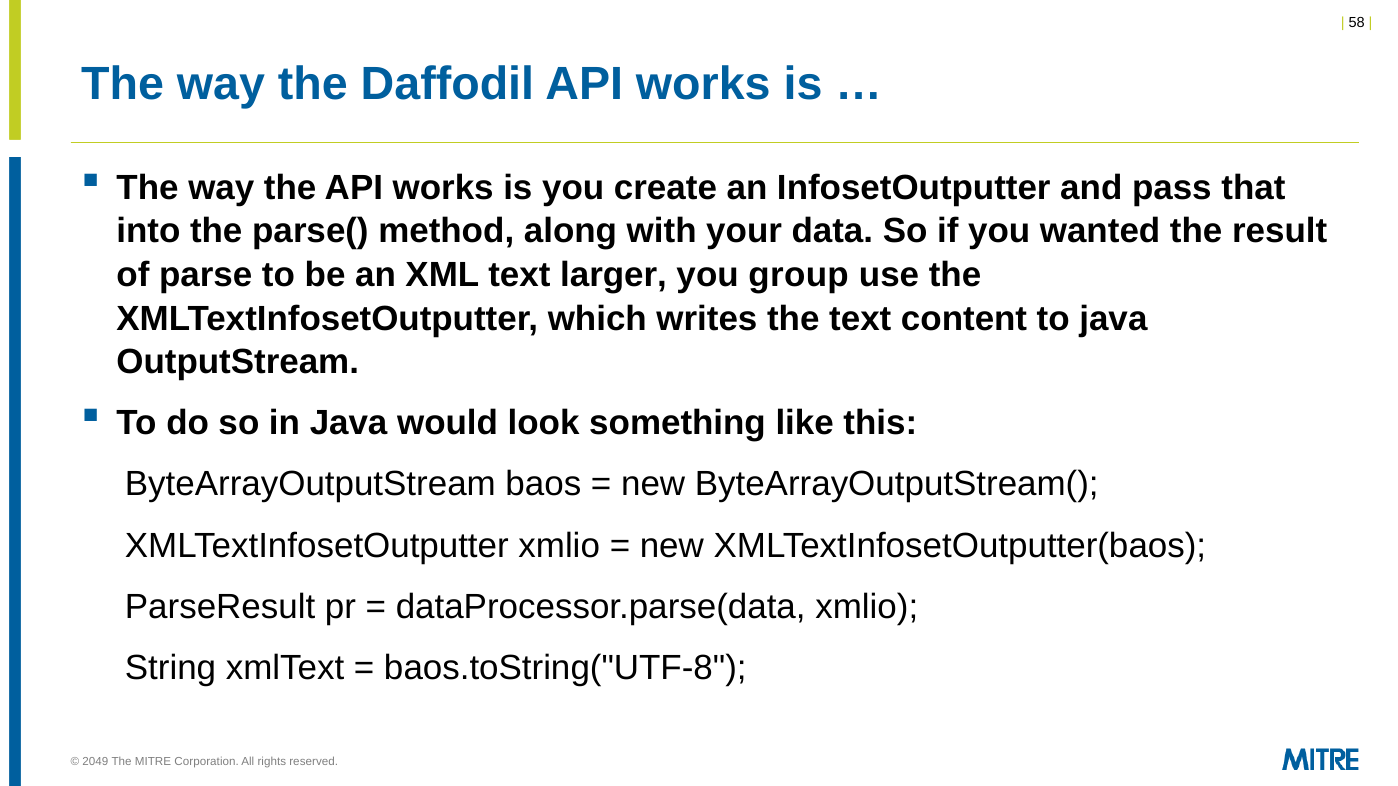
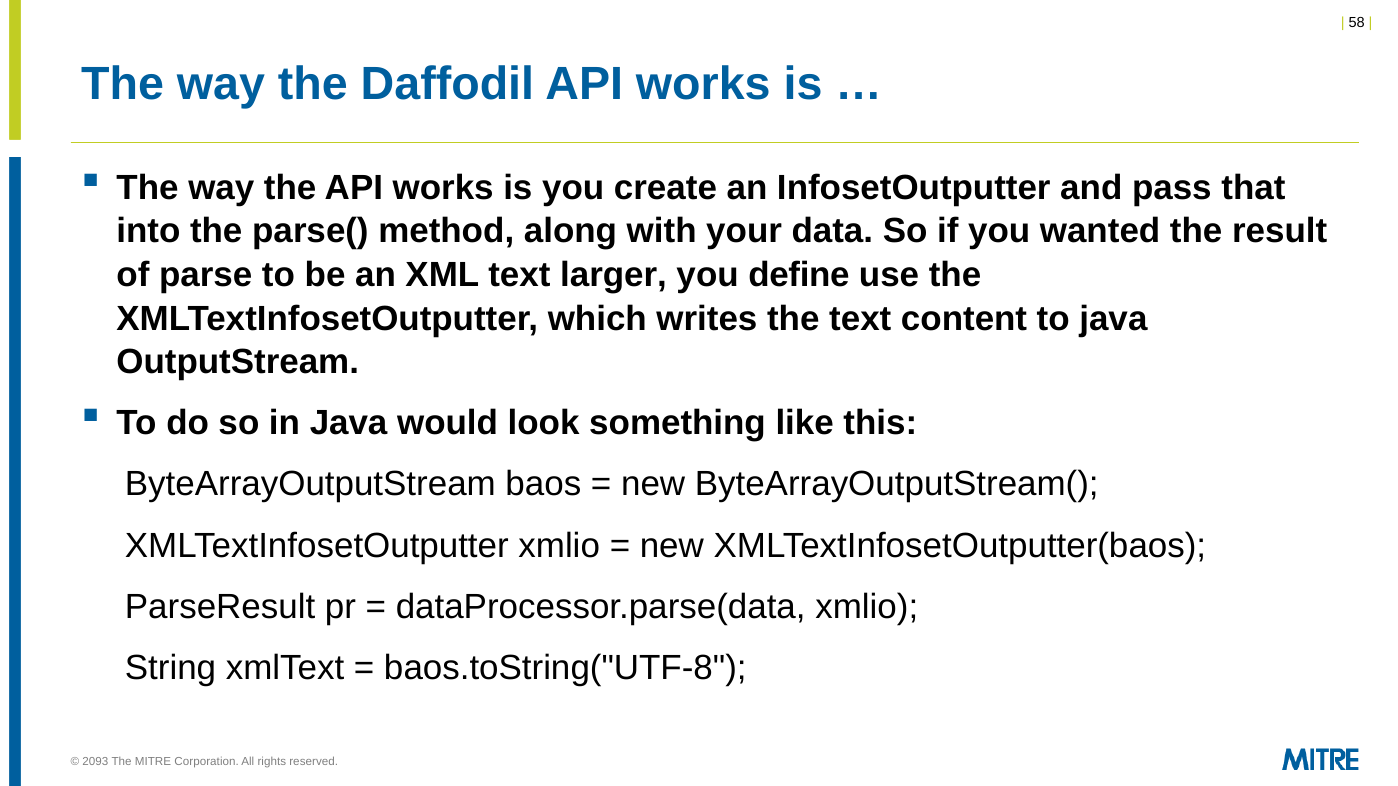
group: group -> define (799, 275)
2049: 2049 -> 2093 (95, 762)
